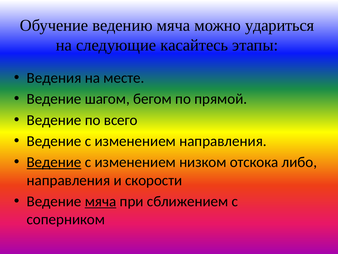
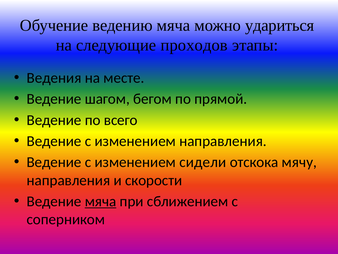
касайтесь: касайтесь -> проходов (194, 45)
Ведение underline: present -> none (54, 162)
низком: низком -> сидели (203, 162)
либо: либо -> мячу (299, 162)
